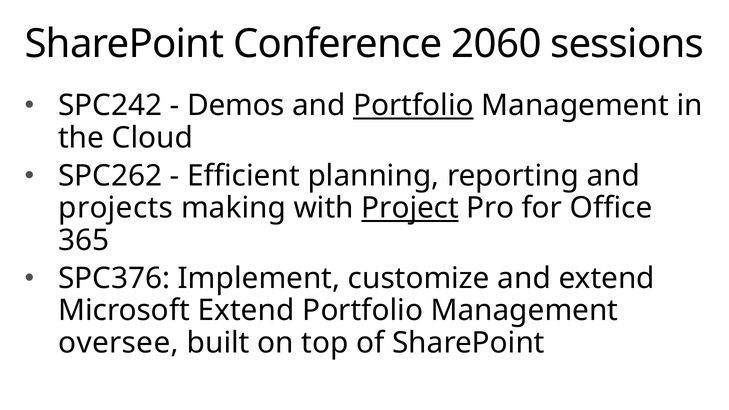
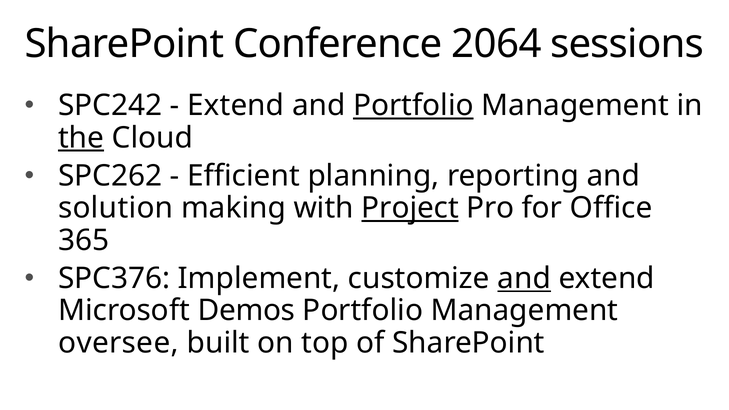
2060: 2060 -> 2064 (496, 44)
Demos: Demos -> Extend (236, 106)
the underline: none -> present (81, 138)
projects: projects -> solution (116, 208)
and underline: none -> present (524, 278)
Microsoft Extend: Extend -> Demos (246, 311)
